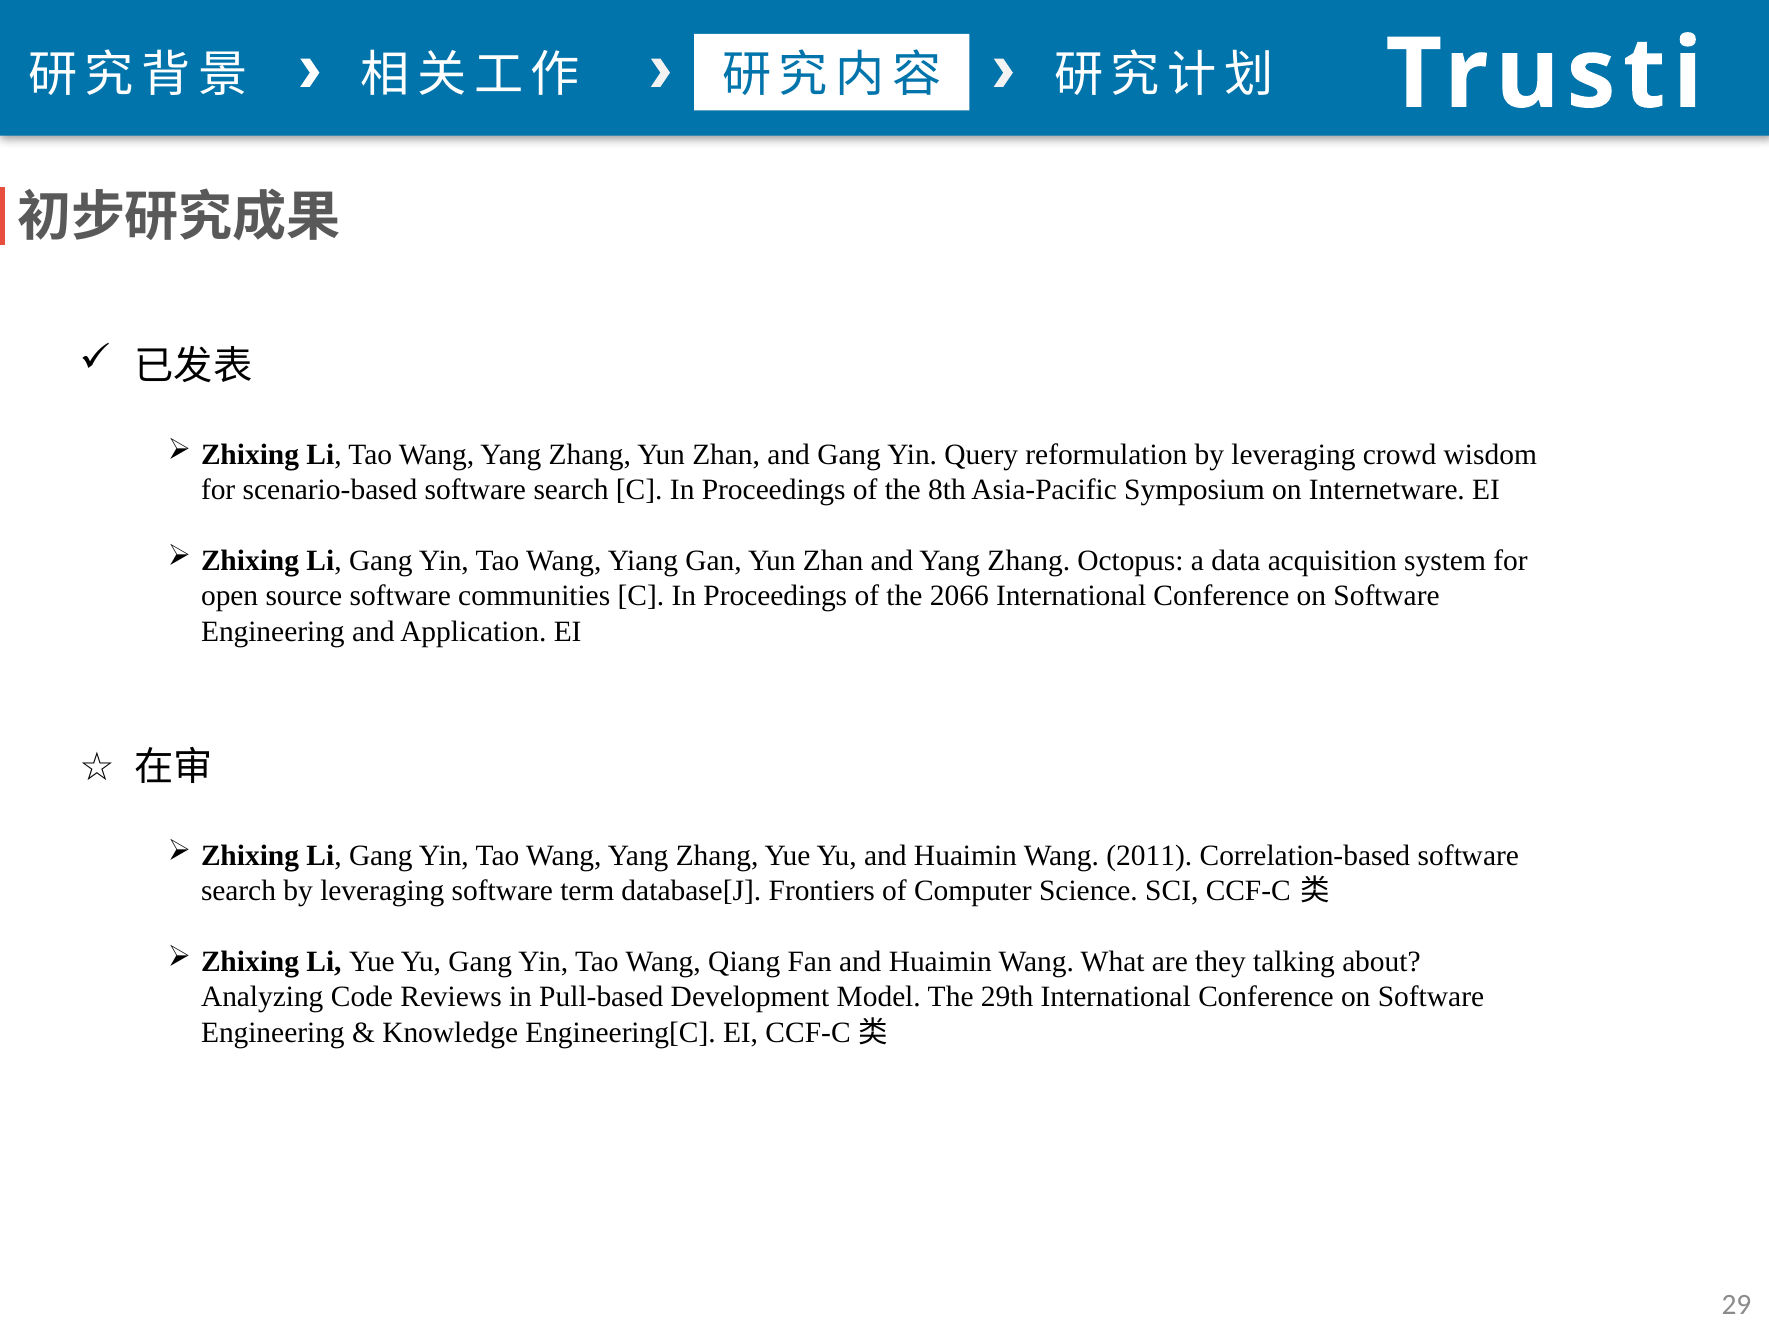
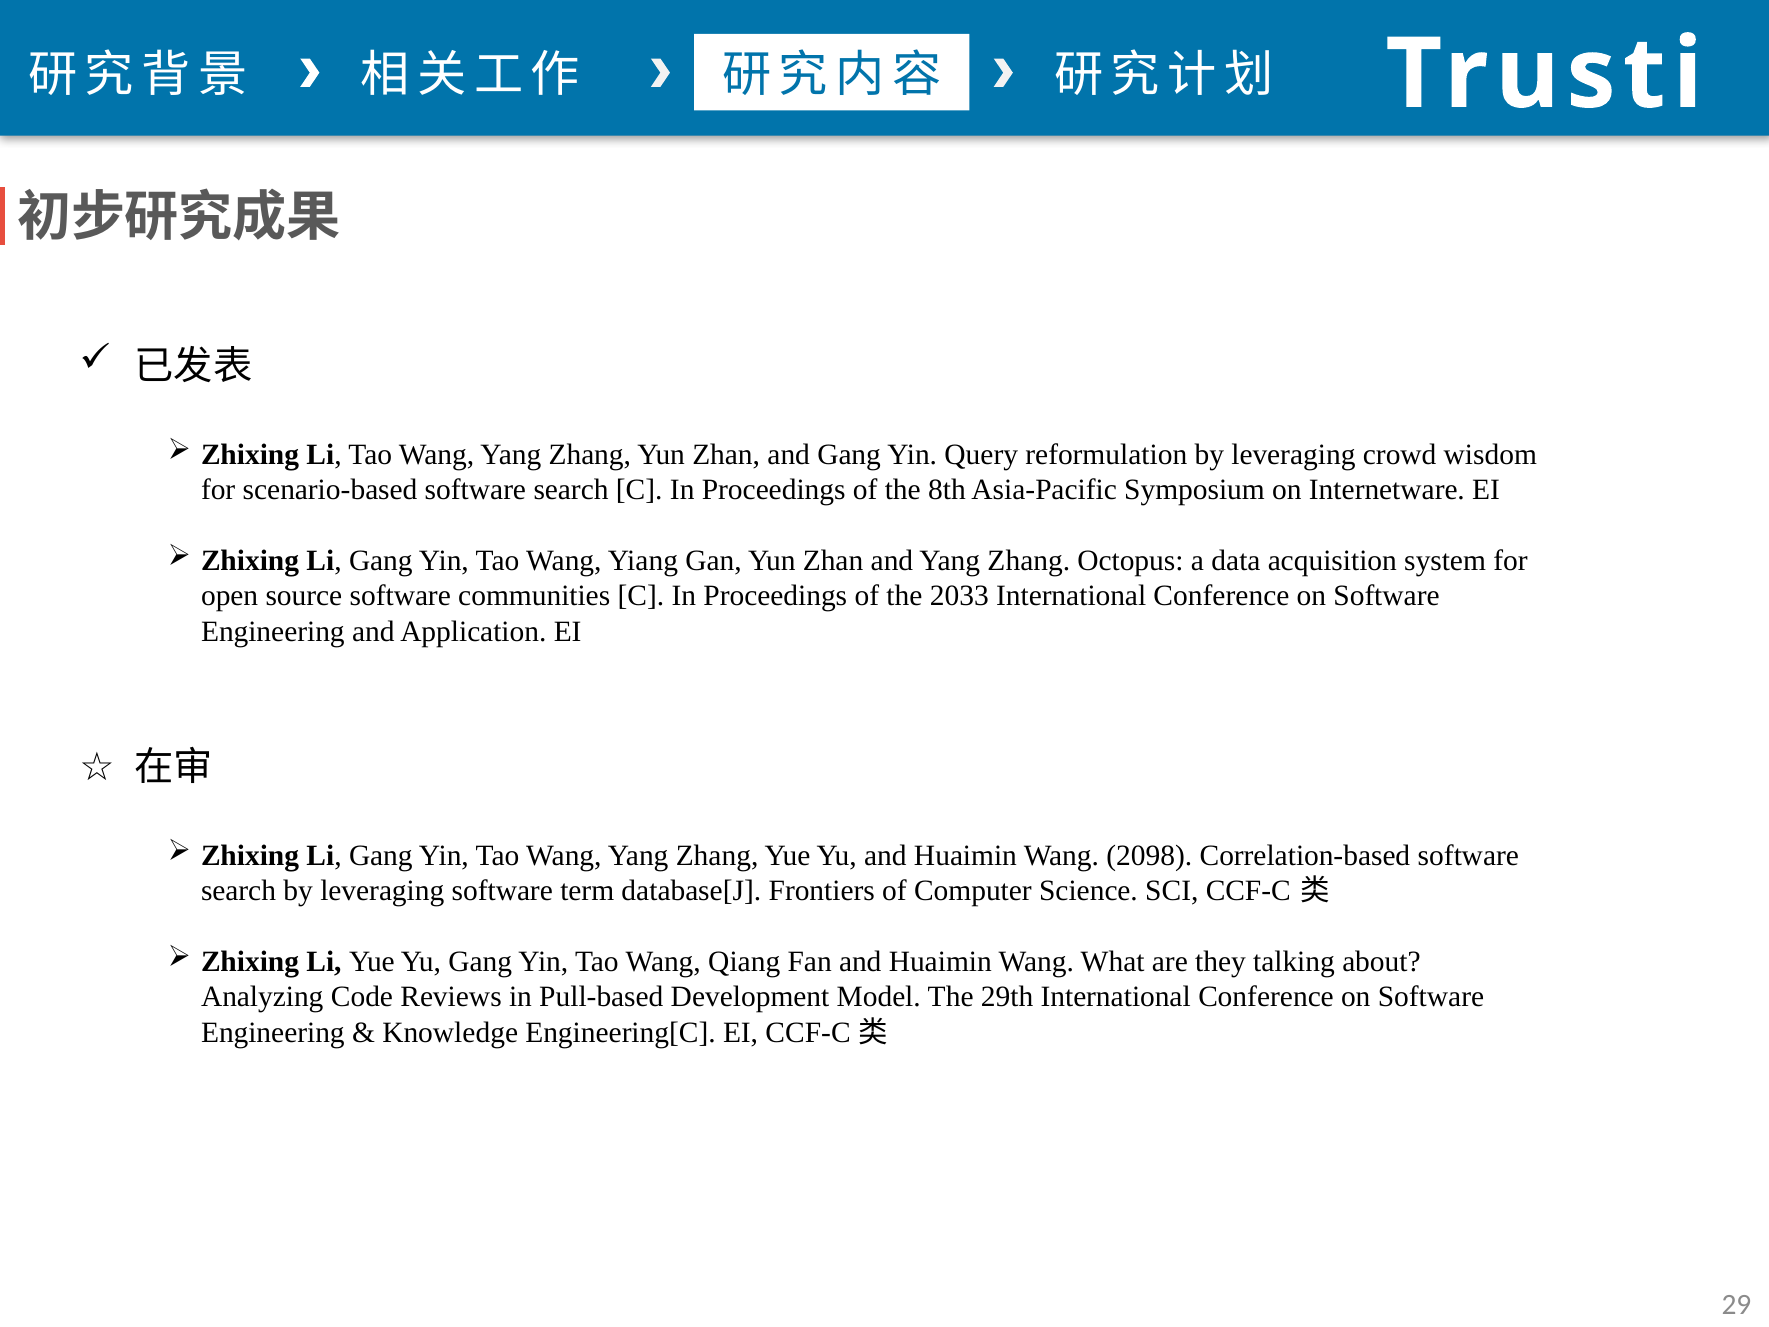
2066: 2066 -> 2033 (959, 596)
2011: 2011 -> 2098 (1149, 855)
